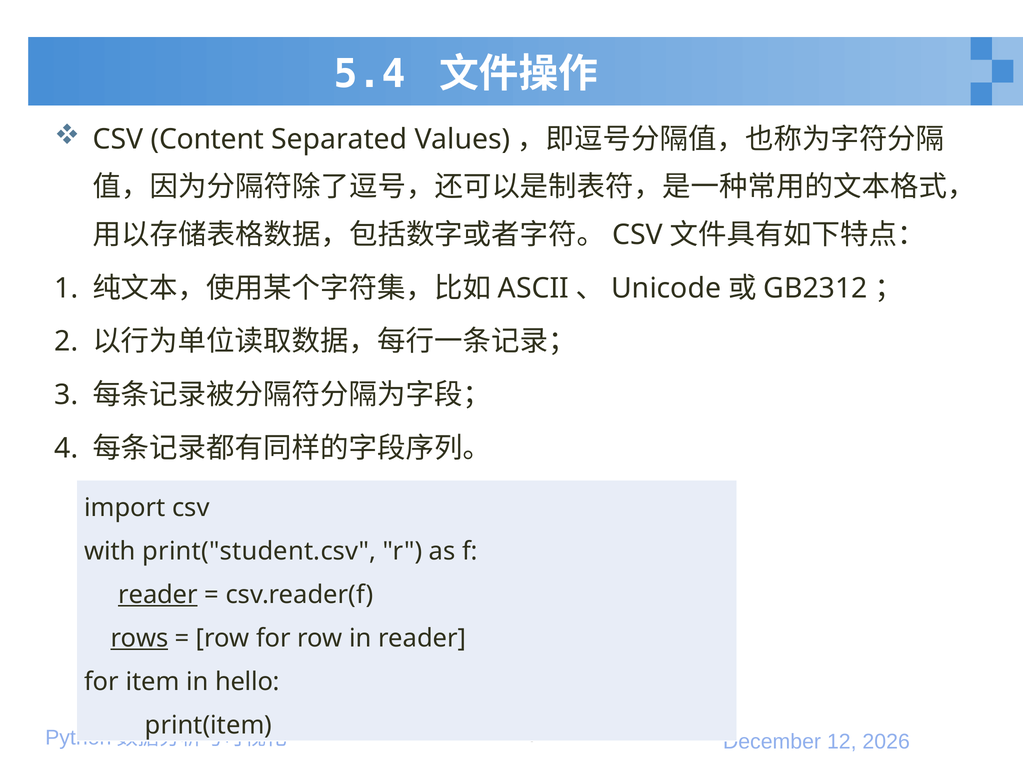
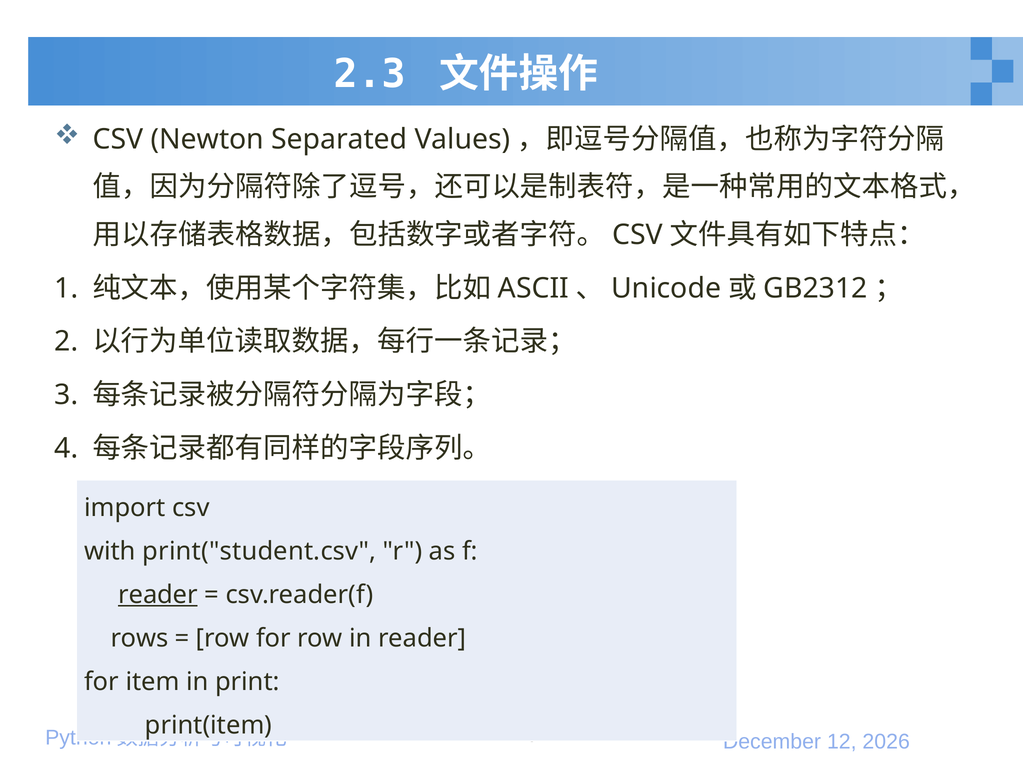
5.4: 5.4 -> 2.3 (370, 74)
Content: Content -> Newton (207, 139)
rows underline: present -> none (139, 638)
hello: hello -> print (247, 682)
